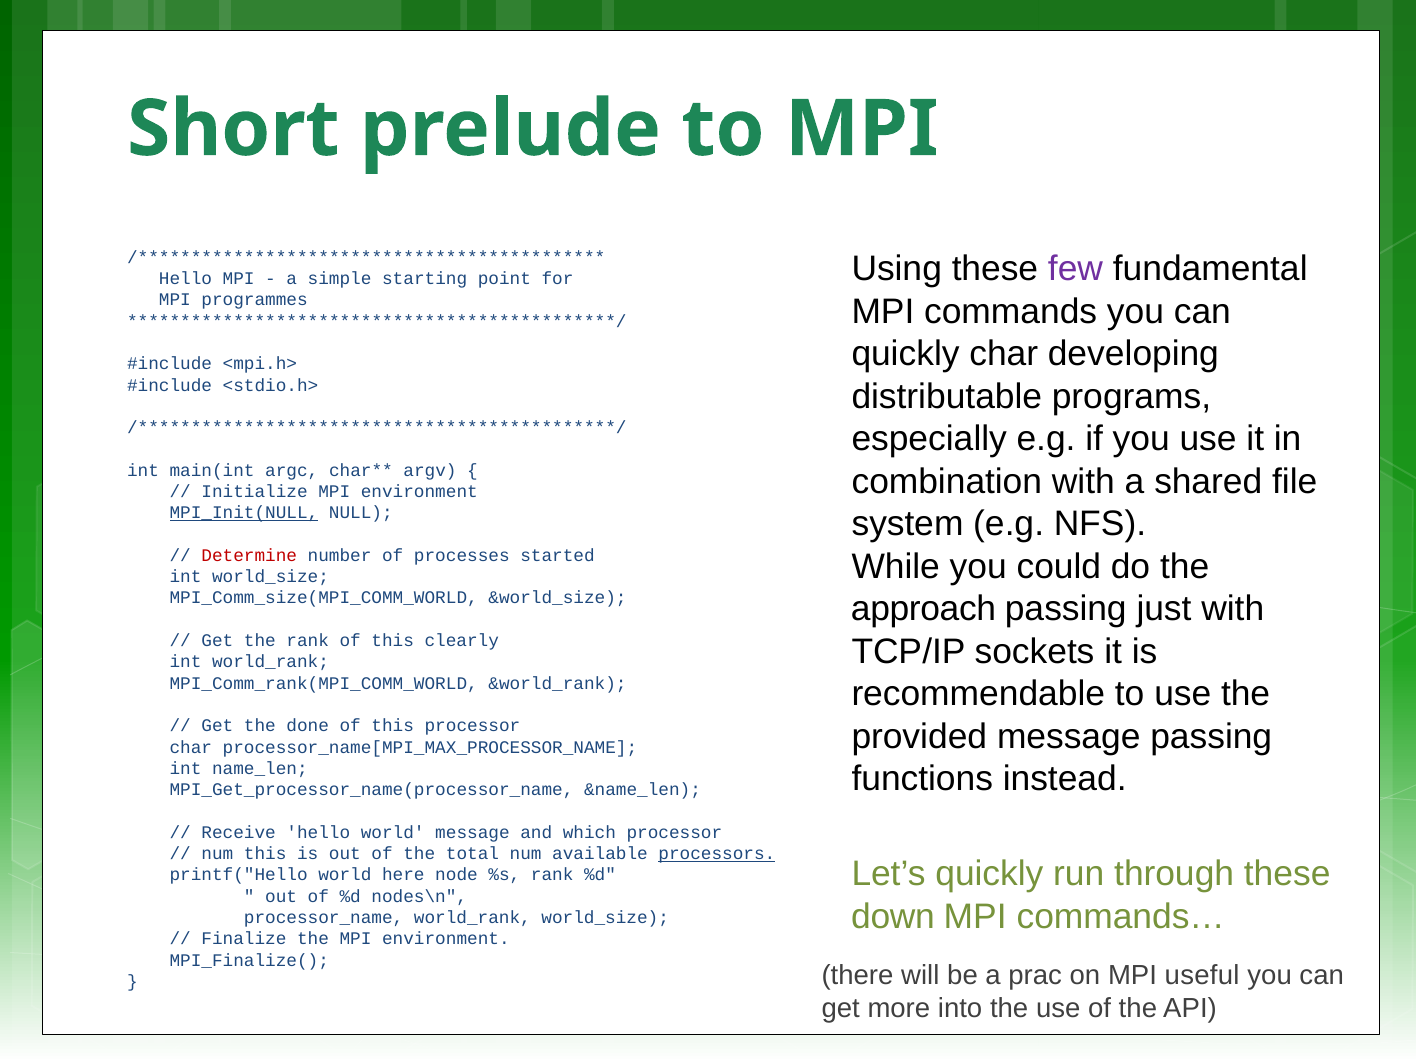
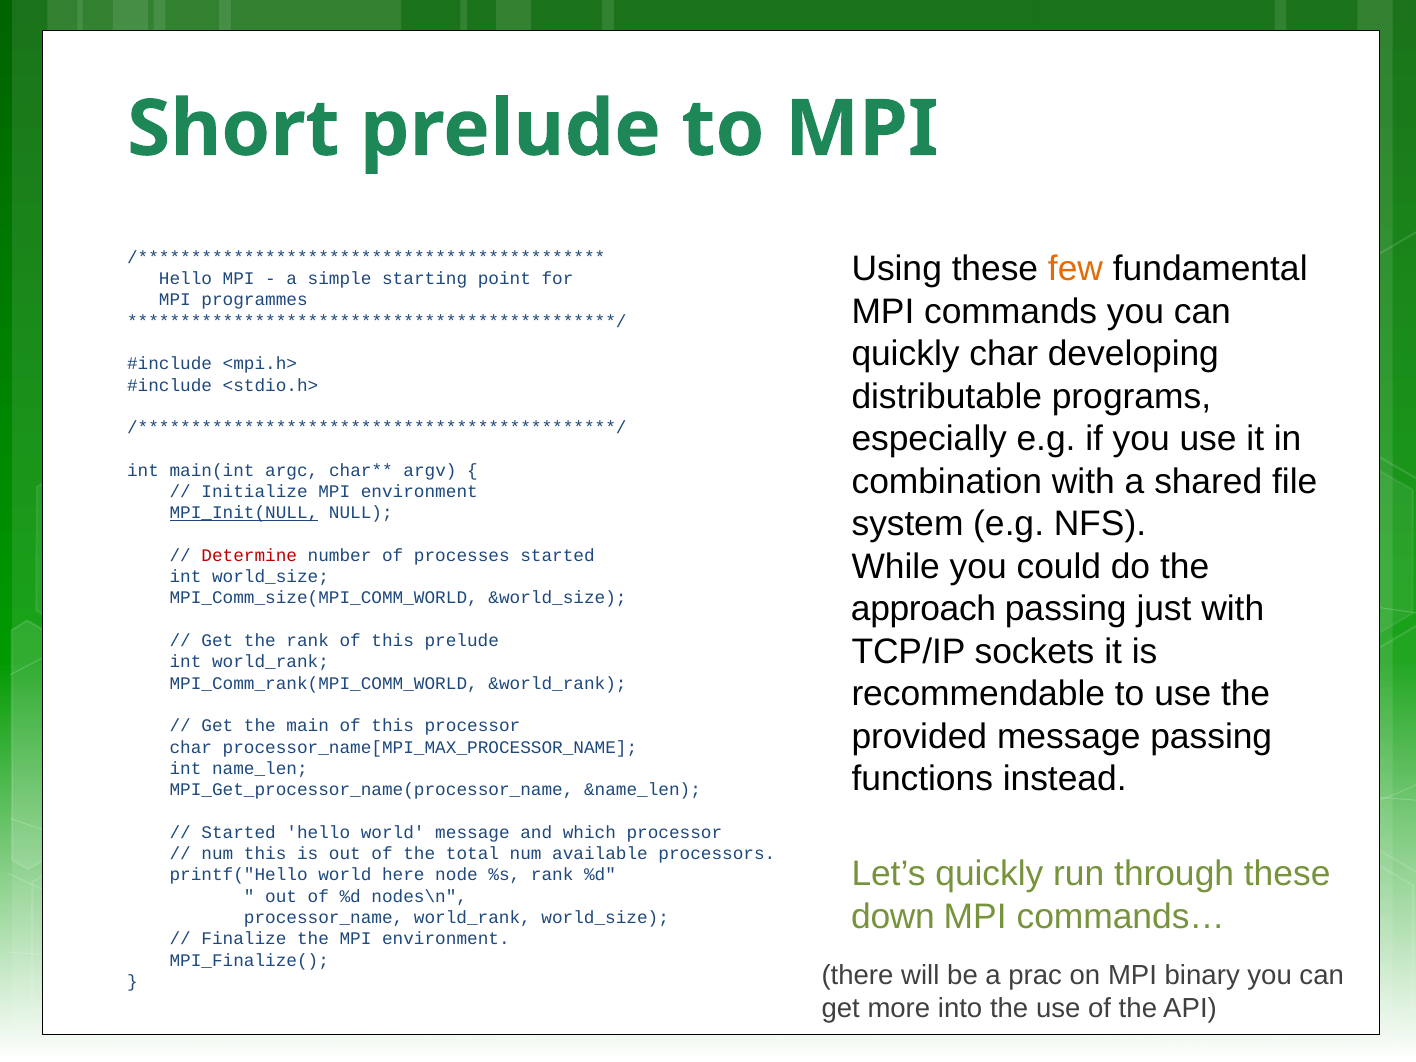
few colour: purple -> orange (1075, 269)
this clearly: clearly -> prelude (462, 641)
done: done -> main (308, 726)
Receive: Receive -> Started (239, 832)
processors underline: present -> none (717, 854)
useful: useful -> binary (1202, 975)
